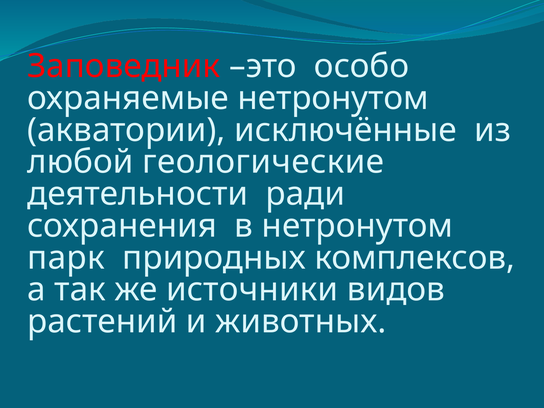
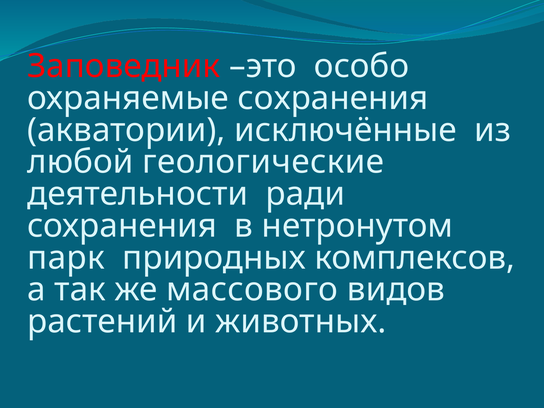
охраняемые нетронутом: нетронутом -> сохранения (333, 98)
источники: источники -> массового (252, 290)
